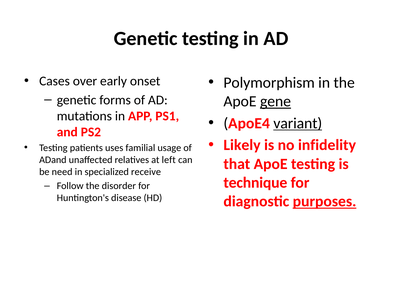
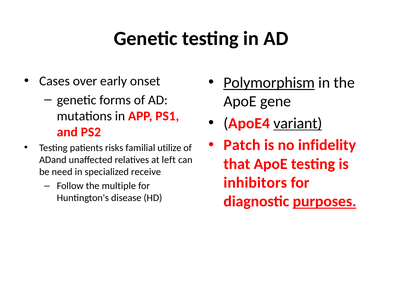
Polymorphism underline: none -> present (269, 83)
gene underline: present -> none (275, 102)
Likely: Likely -> Patch (242, 145)
uses: uses -> risks (114, 148)
usage: usage -> utilize (169, 148)
technique: technique -> inhibitors (255, 183)
disorder: disorder -> multiple (119, 186)
